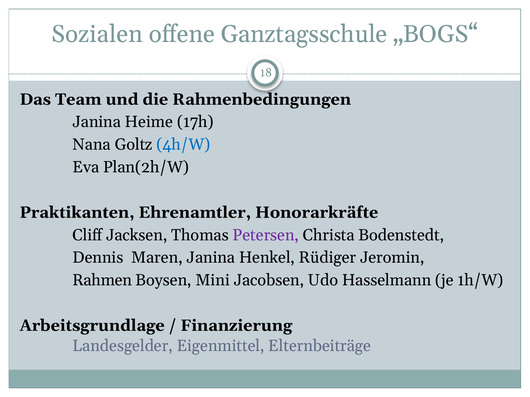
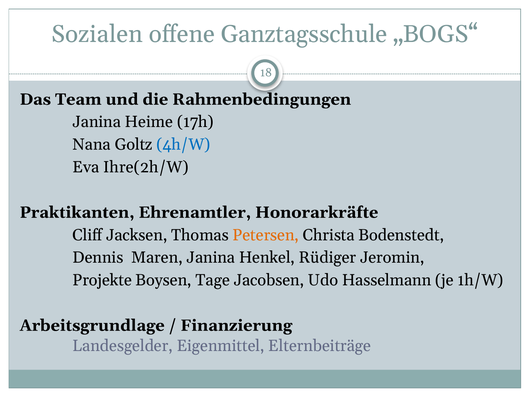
Plan(2h/W: Plan(2h/W -> Ihre(2h/W (146, 167)
Petersen colour: purple -> orange (266, 235)
Rahmen: Rahmen -> Projekte (102, 281)
Mini: Mini -> Tage (213, 281)
